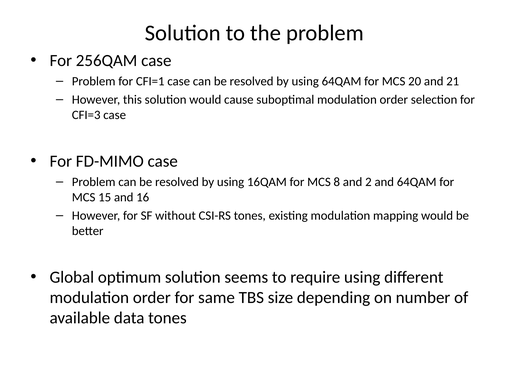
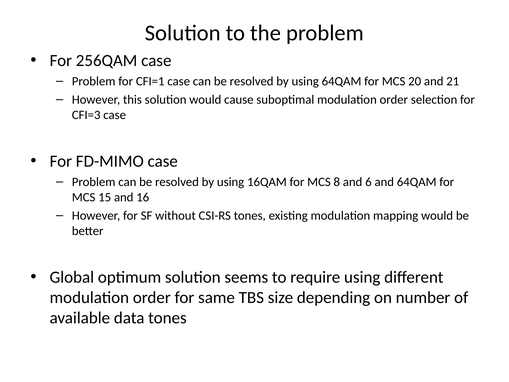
2: 2 -> 6 (368, 182)
